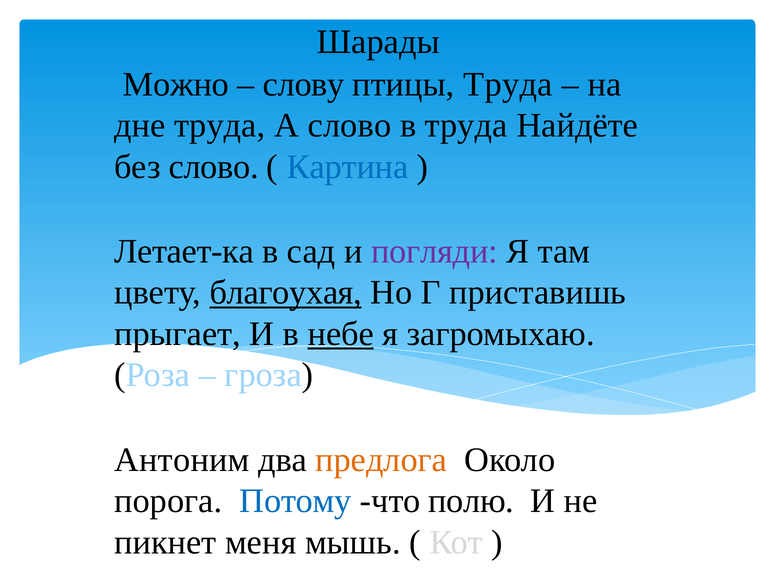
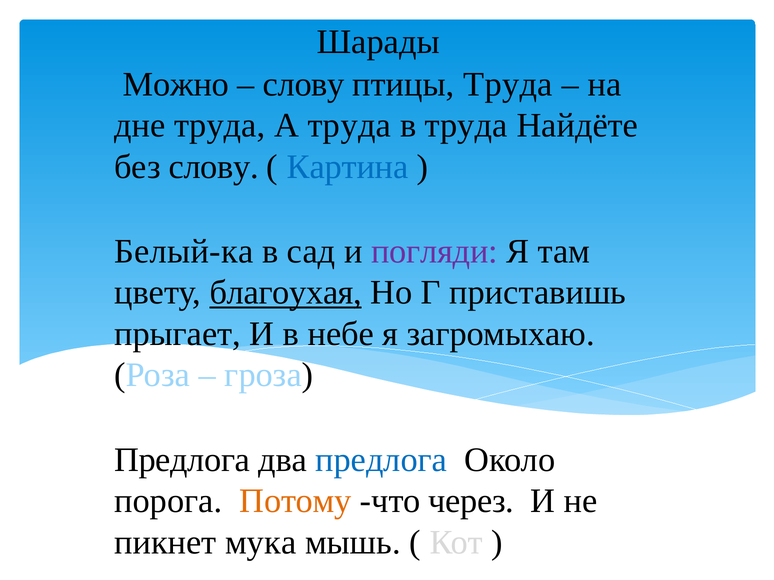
А слово: слово -> труда (349, 126)
без слово: слово -> слову (214, 167)
Летает-ка: Летает-ка -> Белый-ка (184, 252)
небе underline: present -> none (341, 334)
Антоним: Антоним -> Предлога (182, 460)
предлога colour: orange -> blue (381, 460)
Потому colour: blue -> orange (295, 501)
полю: полю -> через (471, 501)
меня: меня -> мука (261, 543)
